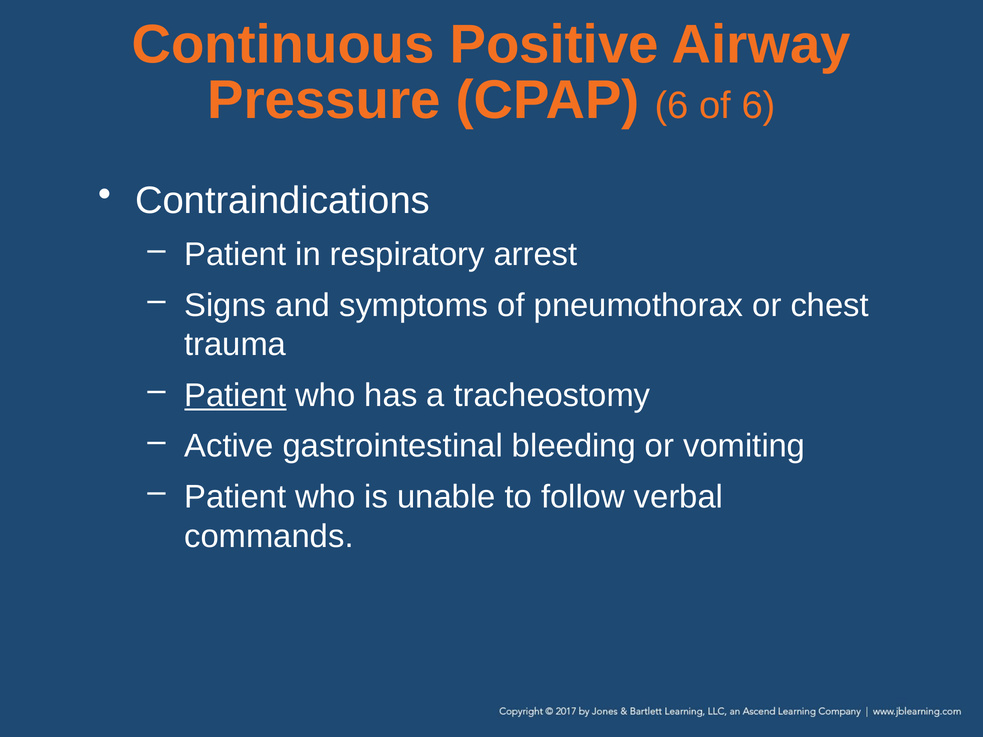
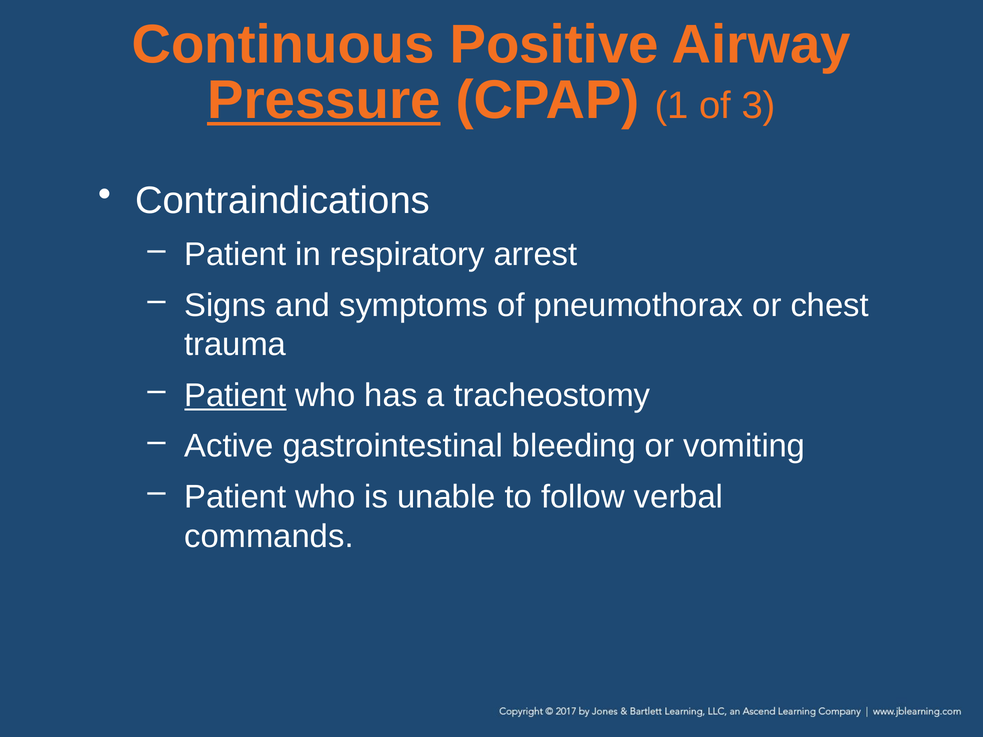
Pressure underline: none -> present (324, 100)
CPAP 6: 6 -> 1 (672, 106)
of 6: 6 -> 3 (759, 106)
